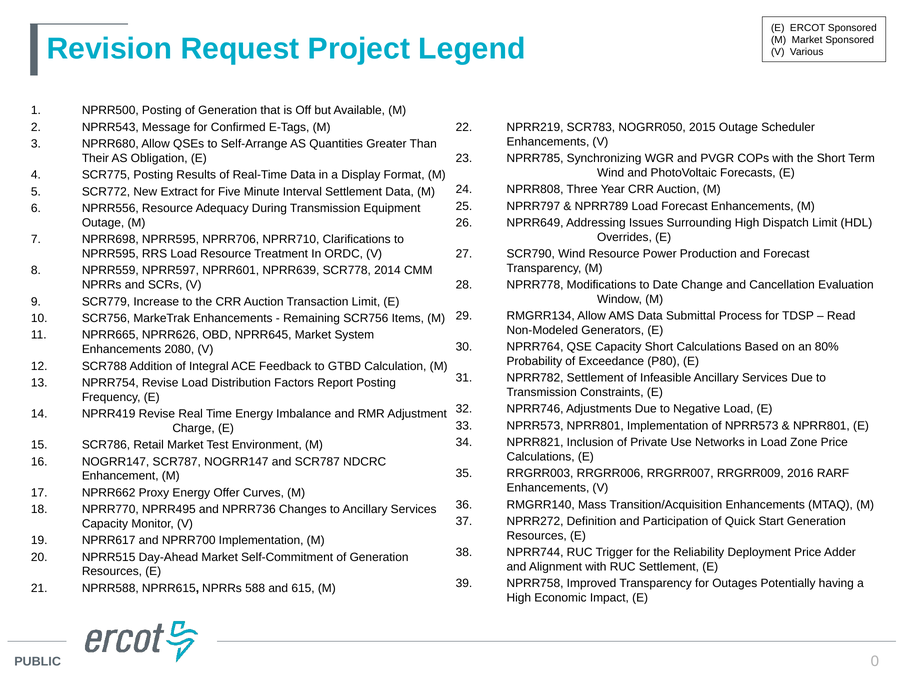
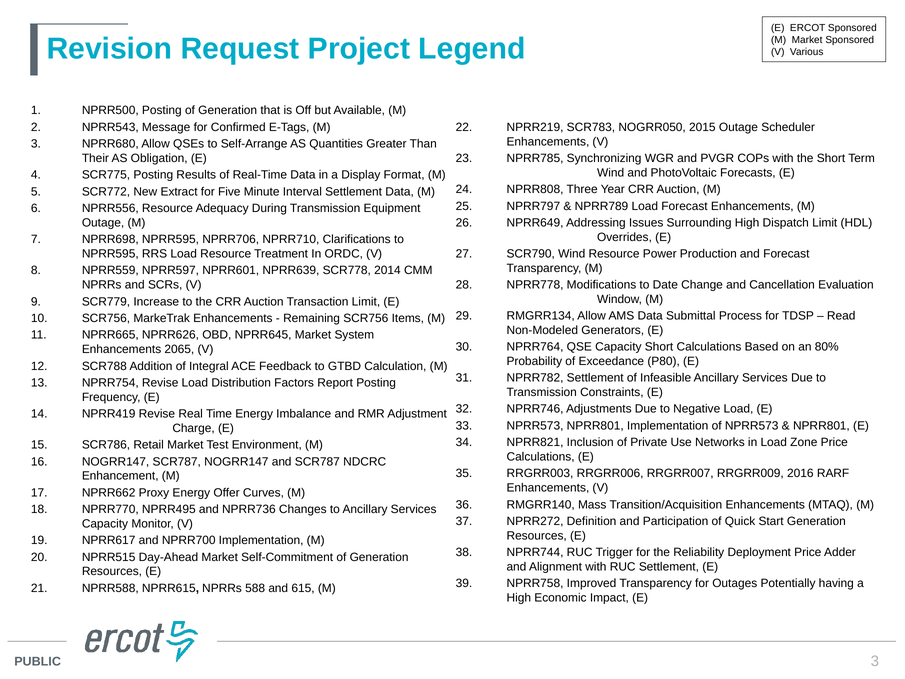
2080: 2080 -> 2065 (179, 349)
0: 0 -> 3 (875, 661)
